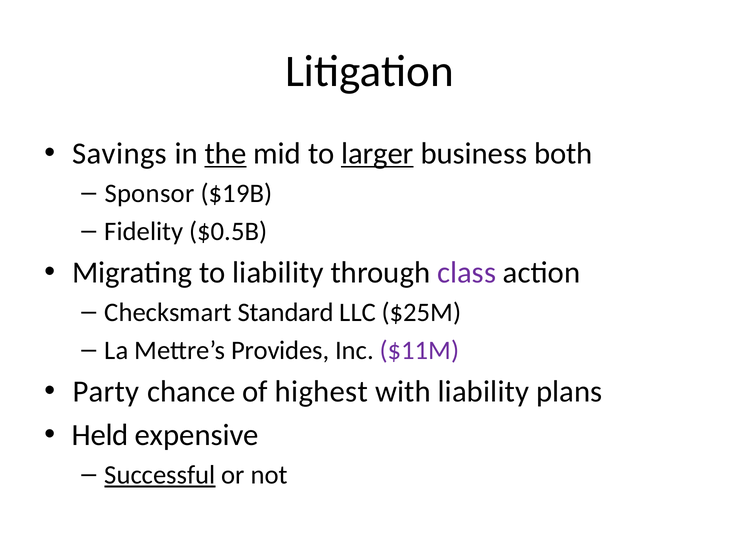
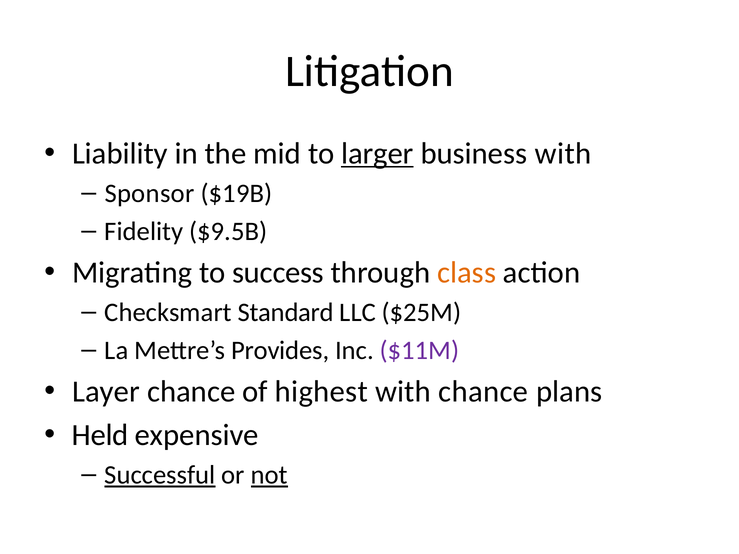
Savings: Savings -> Liability (120, 154)
the underline: present -> none (226, 154)
business both: both -> with (563, 154)
$0.5B: $0.5B -> $9.5B (228, 231)
to liability: liability -> success (278, 273)
class colour: purple -> orange (467, 273)
Party: Party -> Layer (106, 392)
with liability: liability -> chance (483, 392)
not underline: none -> present (269, 475)
